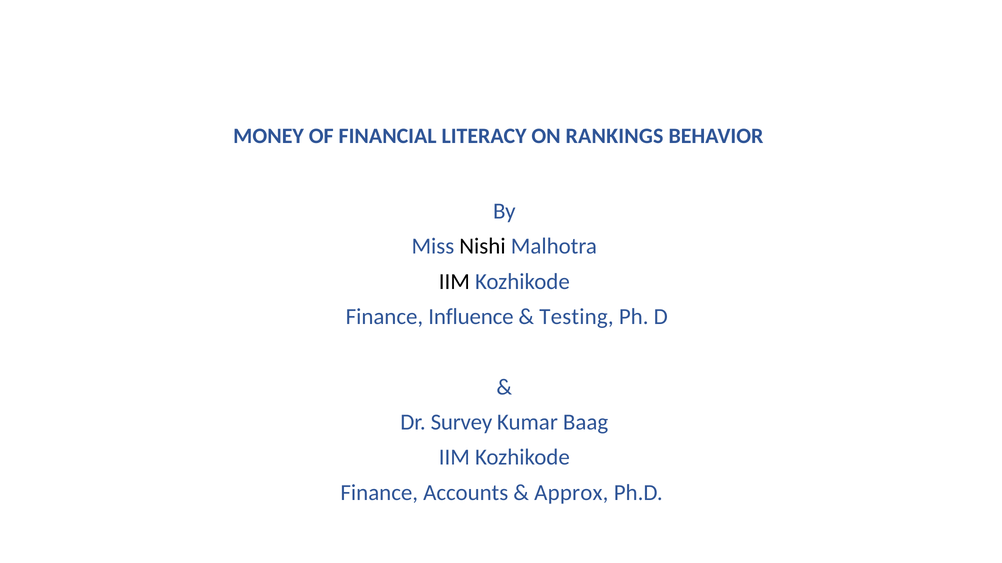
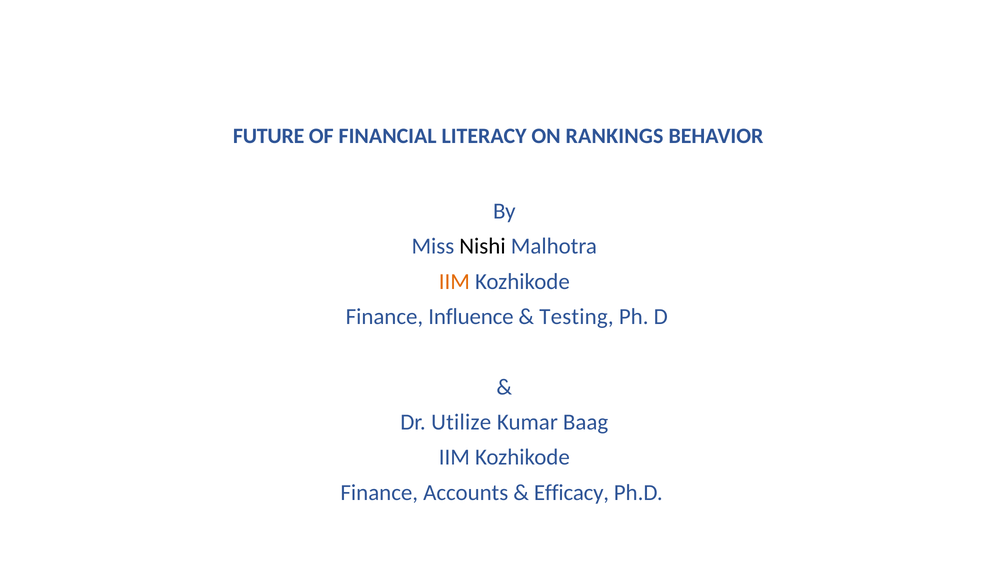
MONEY: MONEY -> FUTURE (269, 136)
IIM colour: black -> orange (454, 282)
Survey: Survey -> Utilize (461, 423)
Approx: Approx -> Efficacy (572, 493)
